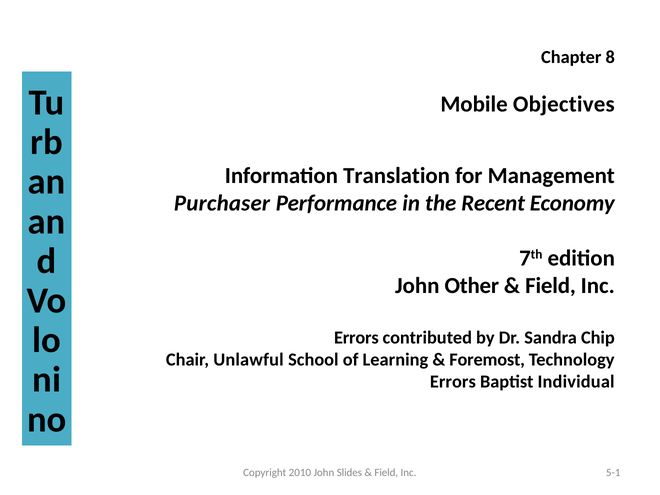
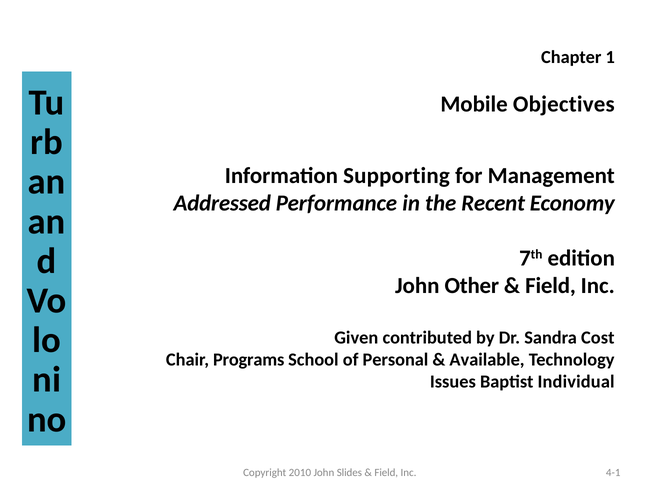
8: 8 -> 1 (610, 57)
Translation: Translation -> Supporting (396, 176)
Purchaser: Purchaser -> Addressed (222, 203)
Errors: Errors -> Given (356, 338)
Chip: Chip -> Cost (598, 338)
Unlawful: Unlawful -> Programs (249, 360)
Learning: Learning -> Personal (395, 360)
Foremost: Foremost -> Available (487, 360)
Errors: Errors -> Issues (453, 382)
5-1: 5-1 -> 4-1 (613, 473)
